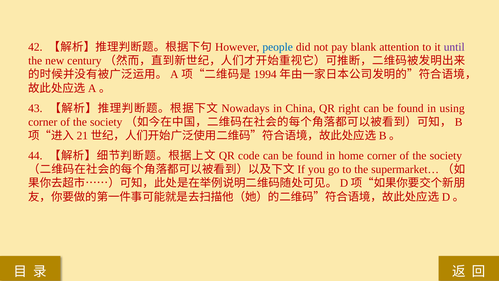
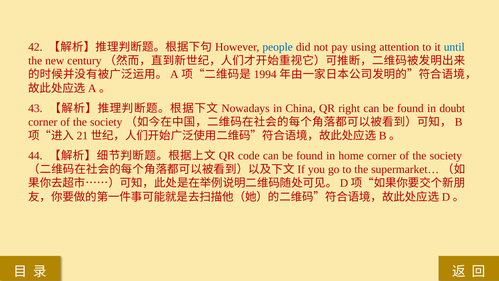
blank: blank -> using (364, 47)
until colour: purple -> blue (454, 47)
using: using -> doubt (452, 108)
